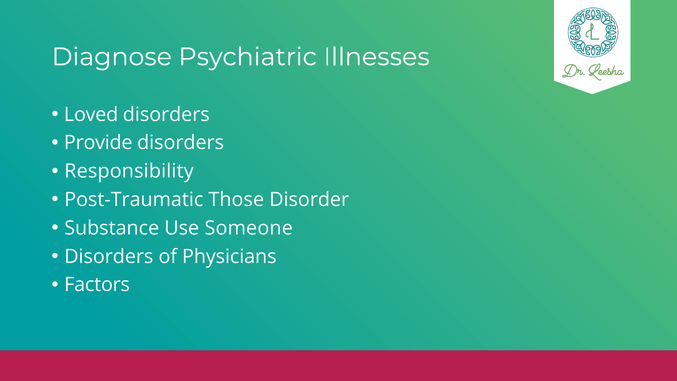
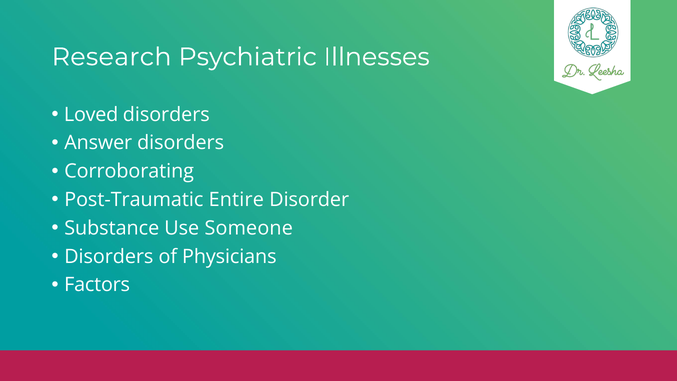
Diagnose: Diagnose -> Research (112, 57)
Provide: Provide -> Answer (98, 143)
Responsibility: Responsibility -> Corroborating (129, 171)
Those: Those -> Entire (236, 200)
